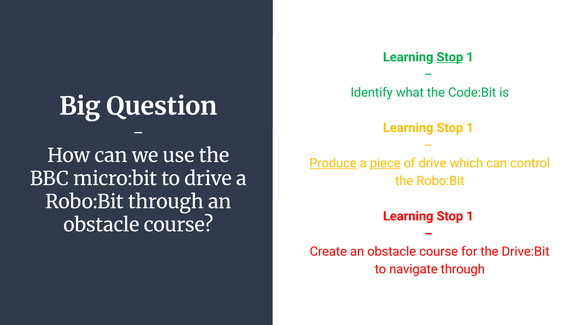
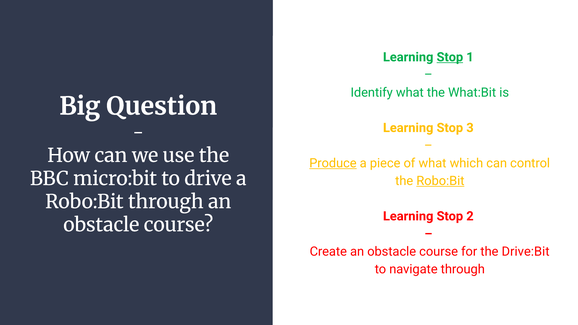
Code:Bit: Code:Bit -> What:Bit (472, 92)
1: 1 -> 3 (470, 128)
piece underline: present -> none (385, 163)
of drive: drive -> what (432, 163)
Robo:Bit underline: none -> present (440, 181)
1: 1 -> 2 (470, 216)
